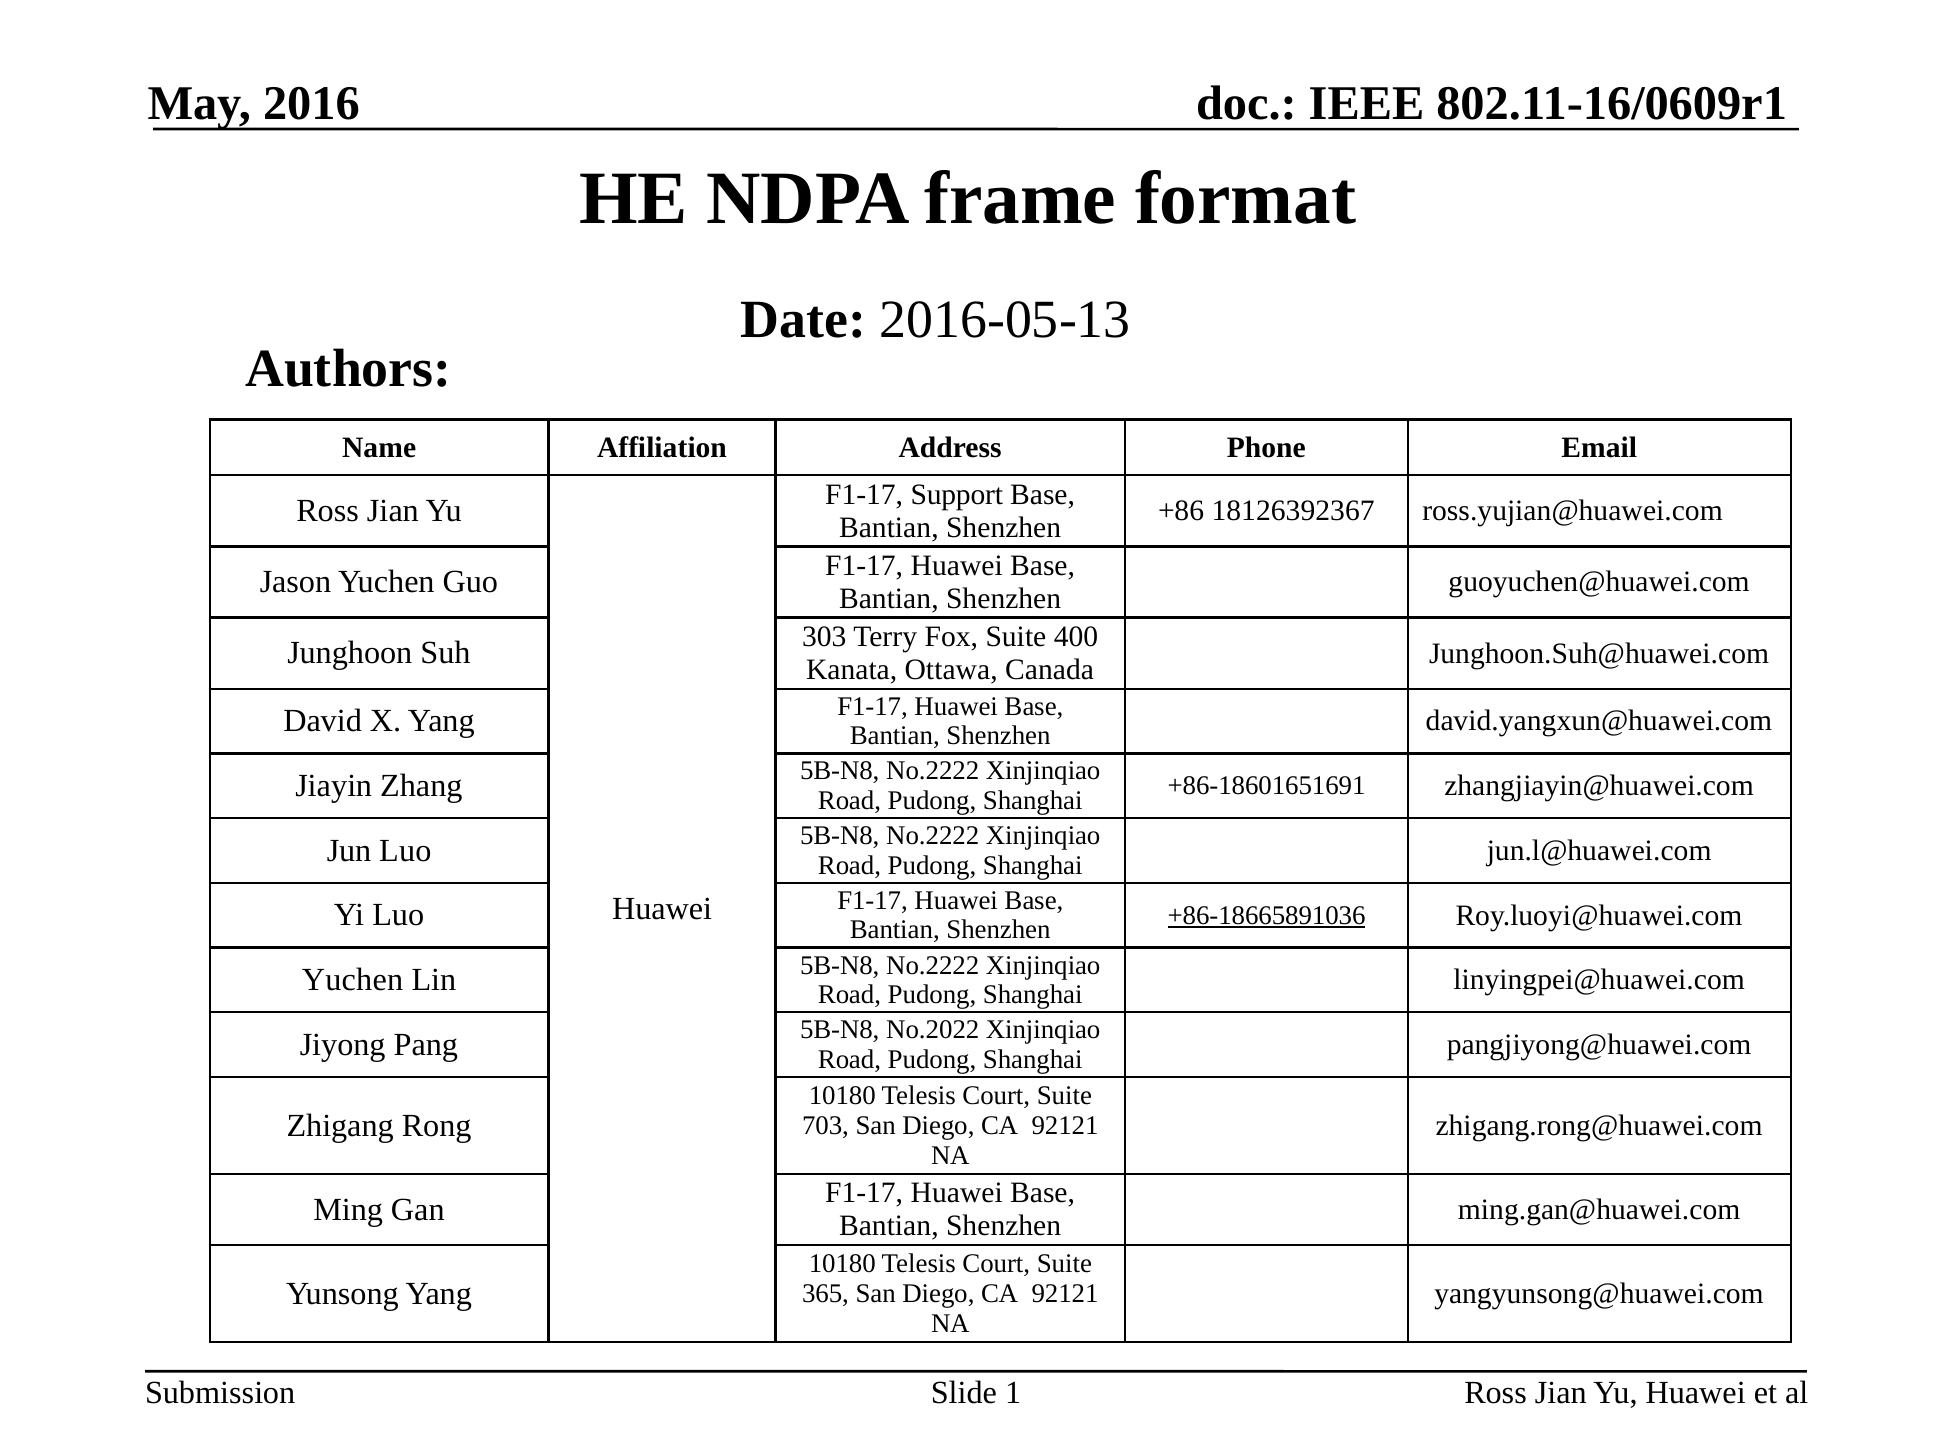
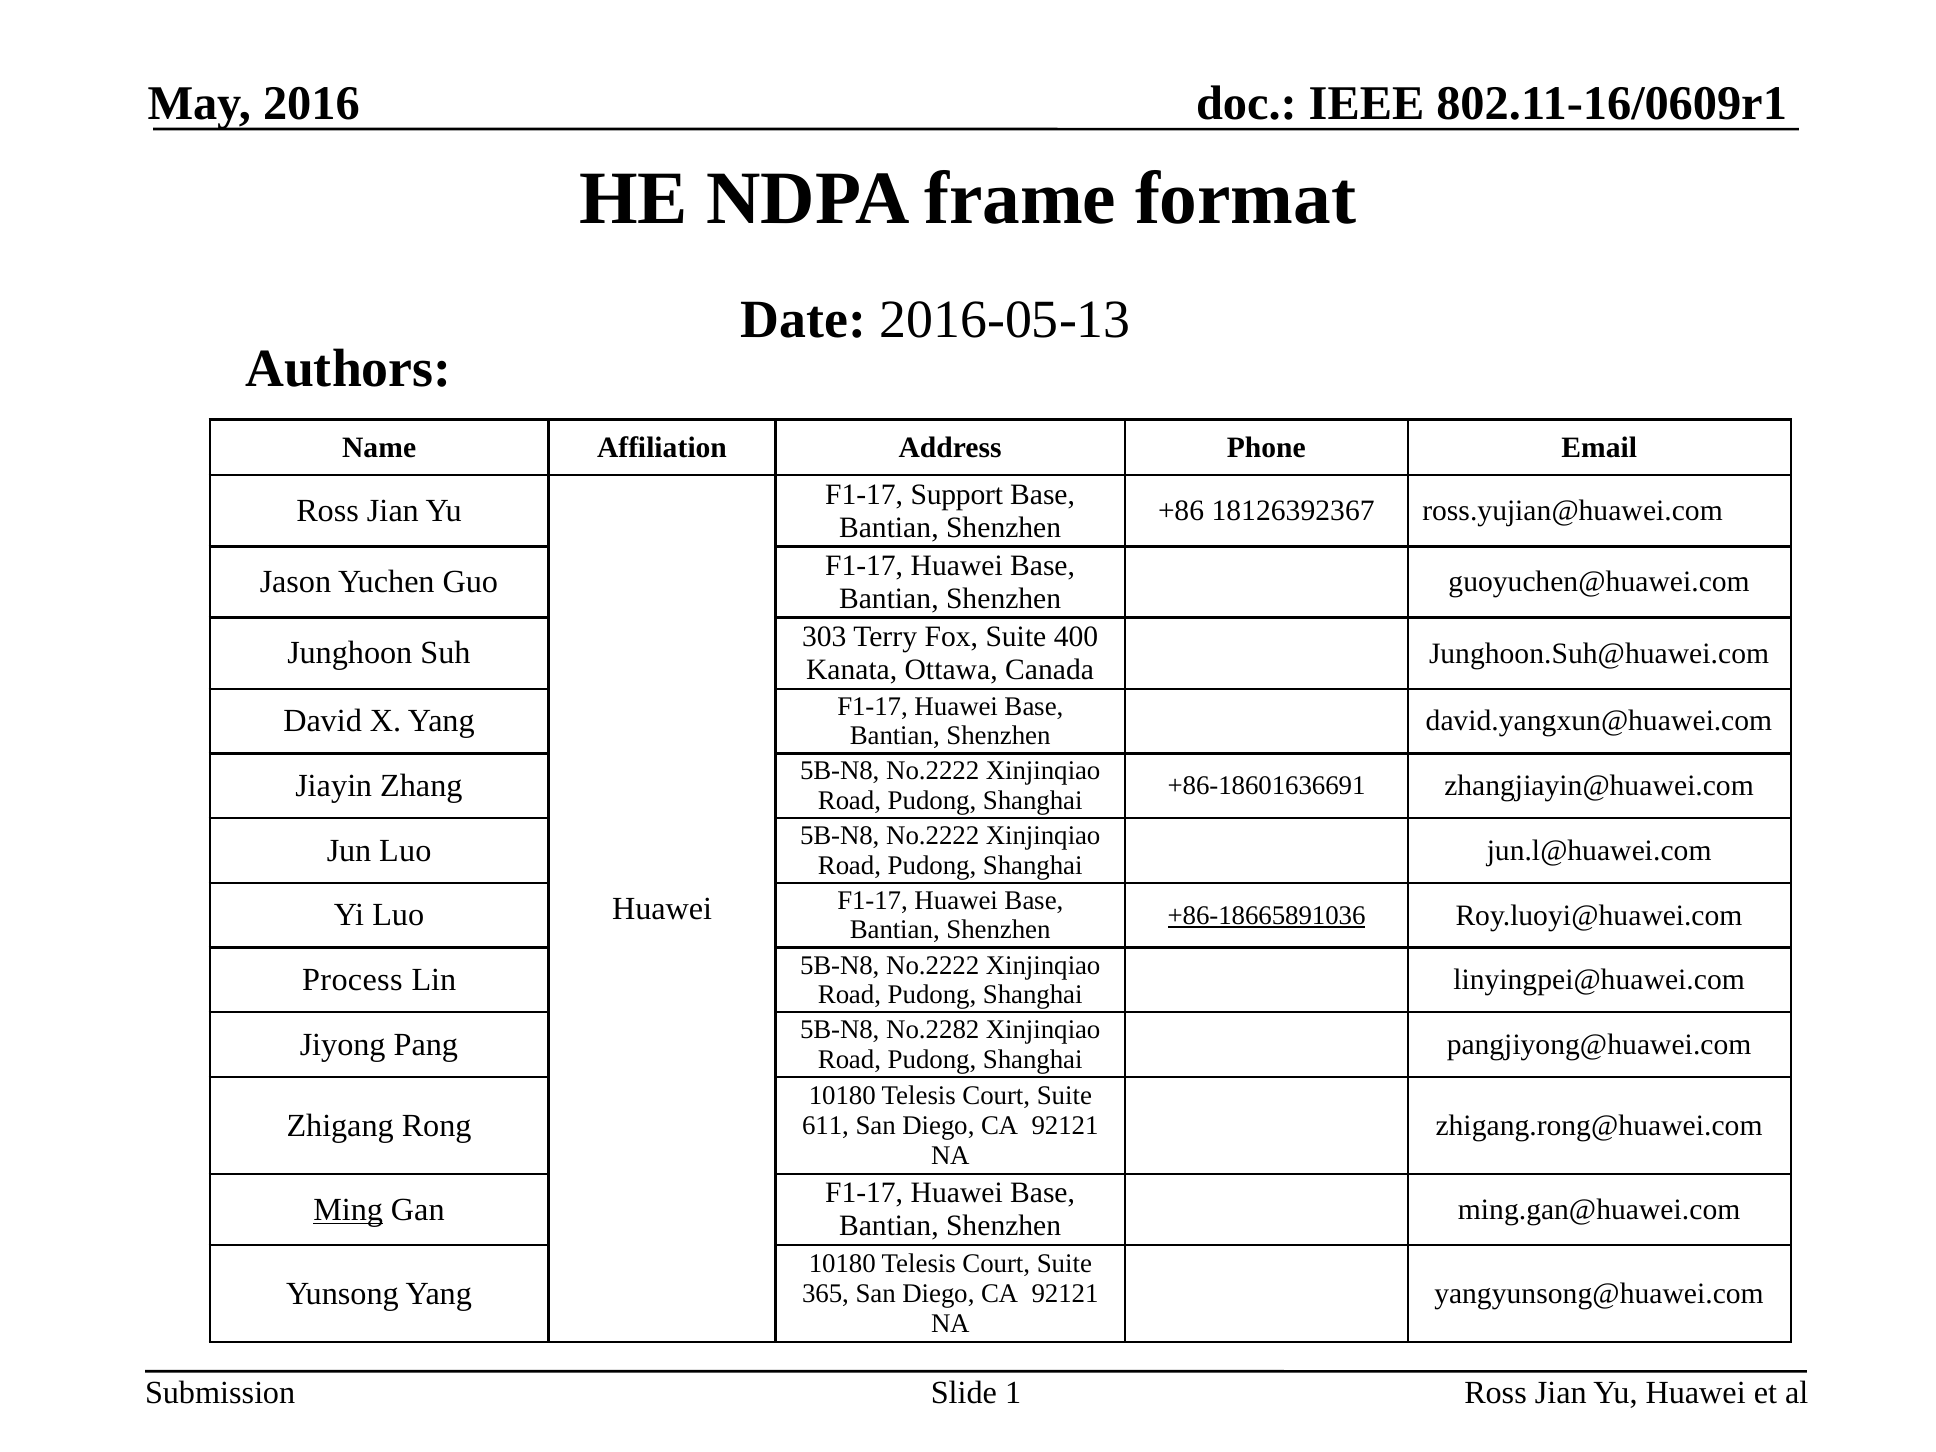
+86-18601651691: +86-18601651691 -> +86-18601636691 (1267, 786)
Yuchen: Yuchen -> Process (352, 980)
No.2022: No.2022 -> No.2282 (933, 1030)
703: 703 -> 611 (825, 1126)
Ming underline: none -> present (348, 1210)
